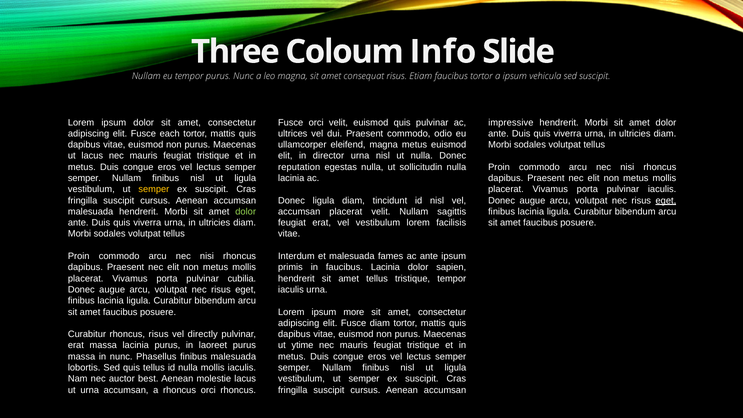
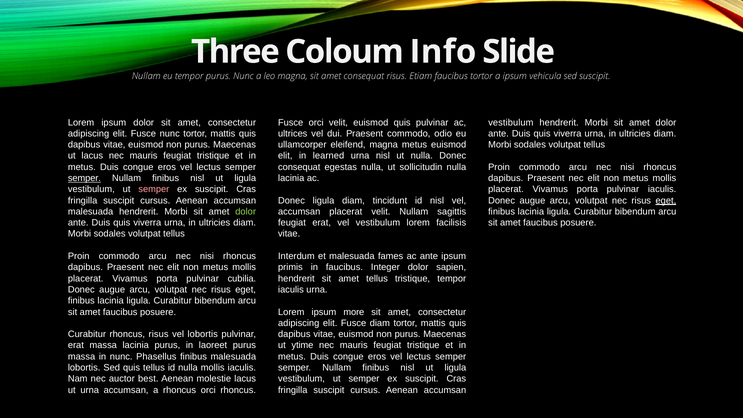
impressive: impressive -> vestibulum (511, 122)
Fusce each: each -> nunc (170, 134)
director: director -> learned (329, 156)
reputation: reputation -> consequat (299, 167)
semper underline: none -> present (84, 178)
semper colour: yellow -> pink (154, 189)
faucibus Lacinia: Lacinia -> Integer (385, 267)
vel directly: directly -> lobortis (203, 334)
